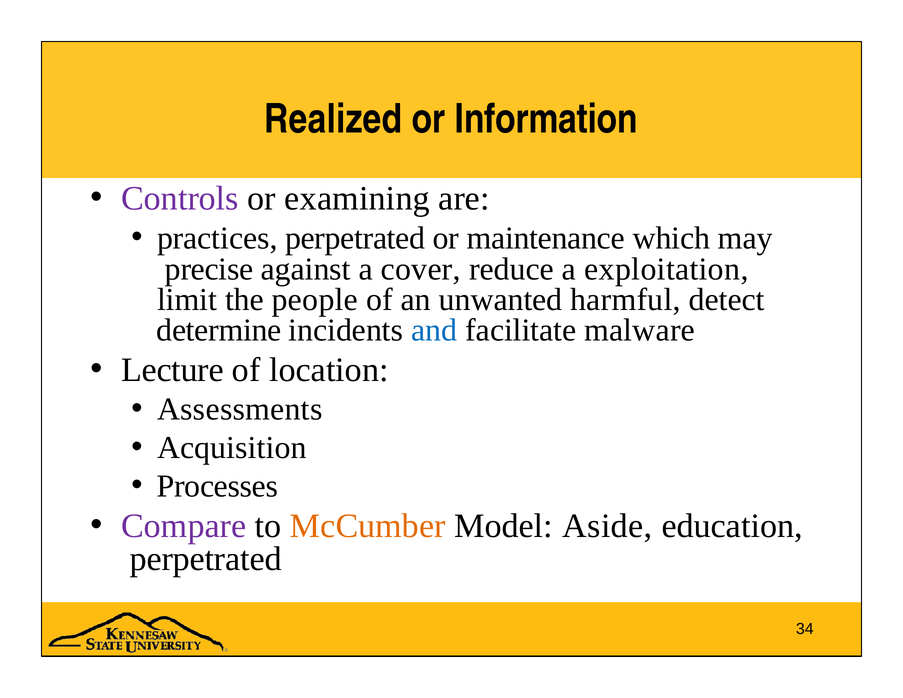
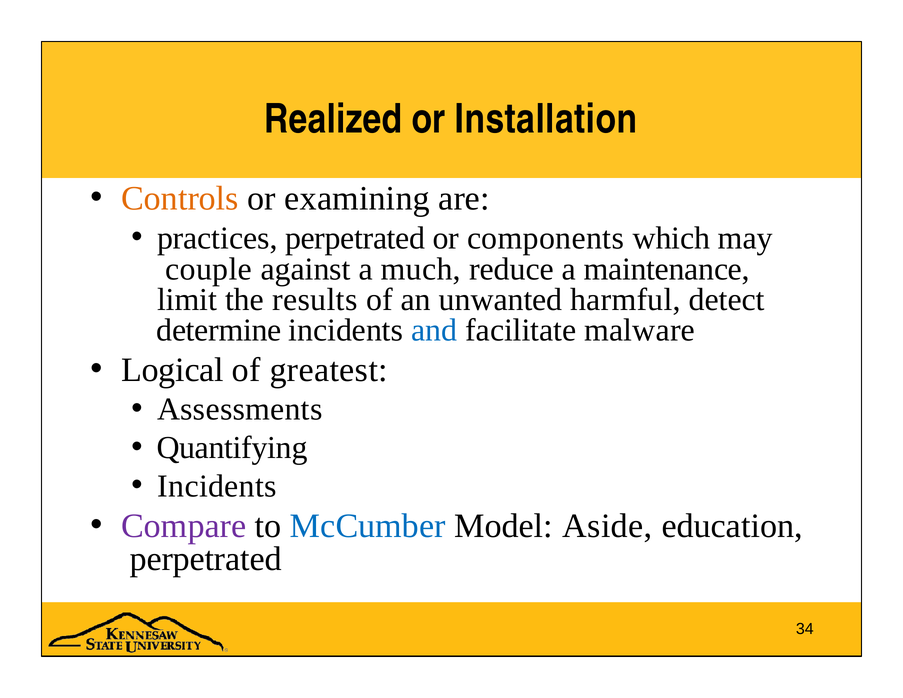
Information: Information -> Installation (546, 119)
Controls colour: purple -> orange (180, 198)
maintenance: maintenance -> components (546, 238)
precise: precise -> couple (209, 269)
cover: cover -> much (421, 269)
exploitation: exploitation -> maintenance (667, 269)
people: people -> results (315, 300)
Lecture: Lecture -> Logical (172, 370)
location: location -> greatest (329, 370)
Acquisition: Acquisition -> Quantifying (232, 448)
Processes: Processes -> Incidents (217, 486)
McCumber colour: orange -> blue (368, 526)
